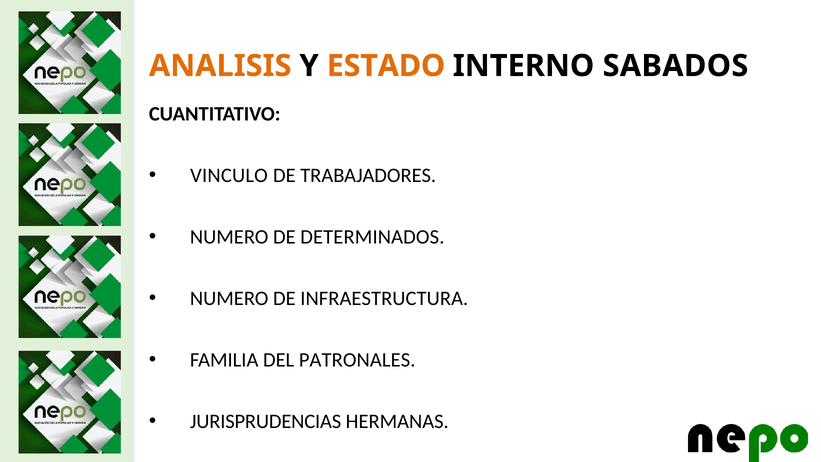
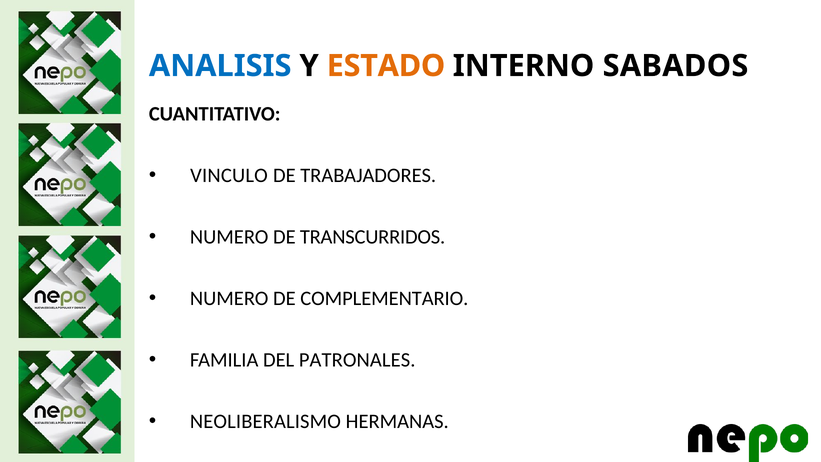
ANALISIS colour: orange -> blue (220, 66)
DETERMINADOS: DETERMINADOS -> TRANSCURRIDOS (373, 237)
INFRAESTRUCTURA: INFRAESTRUCTURA -> COMPLEMENTARIO (384, 298)
JURISPRUDENCIAS: JURISPRUDENCIAS -> NEOLIBERALISMO (265, 421)
